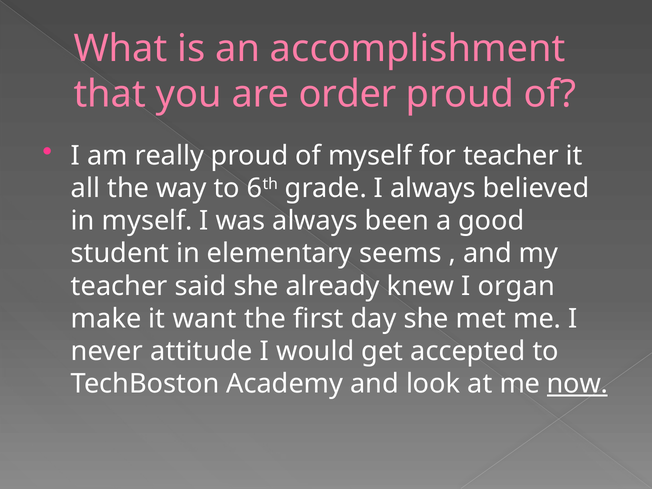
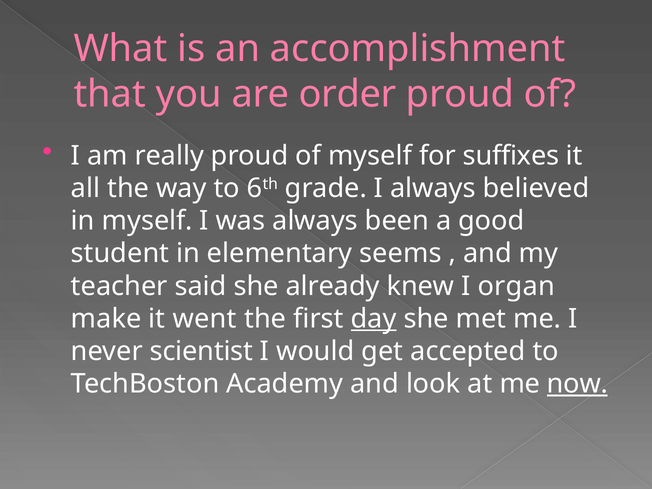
for teacher: teacher -> suffixes (511, 156)
want: want -> went (205, 319)
day underline: none -> present (374, 319)
attitude: attitude -> scientist (201, 351)
